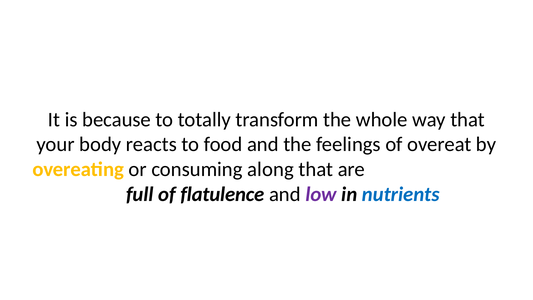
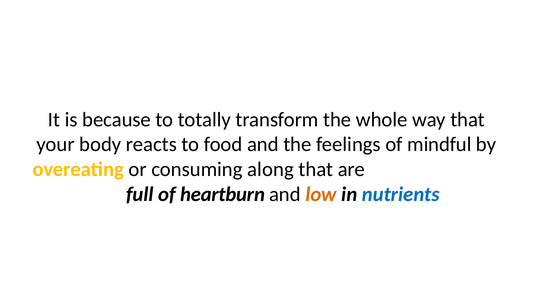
overeat: overeat -> mindful (439, 144)
flatulence: flatulence -> heartburn (222, 194)
low colour: purple -> orange (321, 194)
